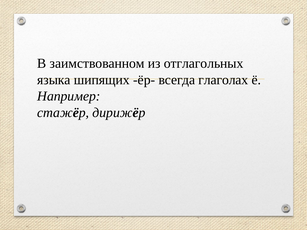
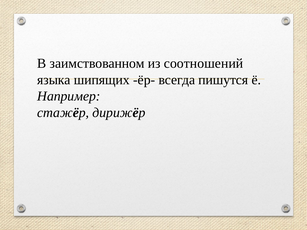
отглагольных: отглагольных -> соотношений (204, 64)
глаголах: глаголах -> пишутся (223, 80)
